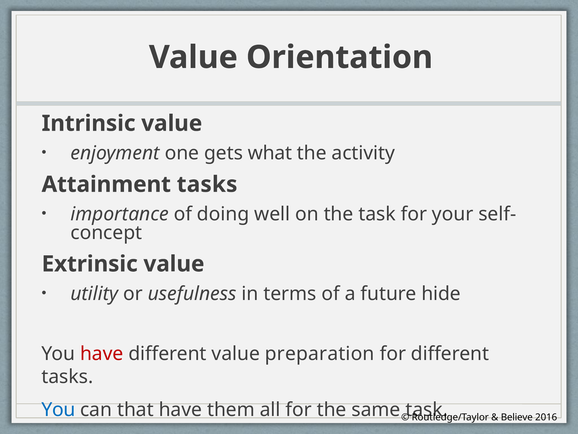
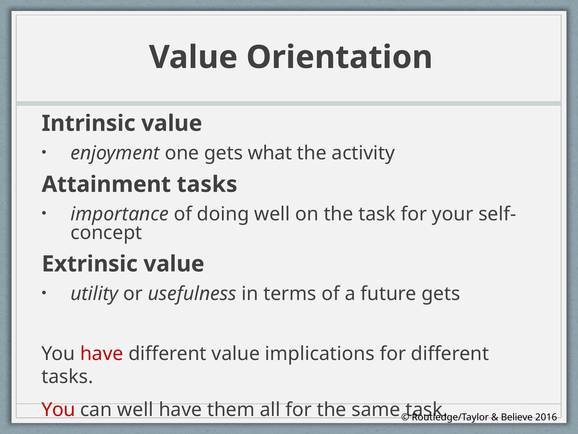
future hide: hide -> gets (441, 293)
preparation: preparation -> implications (320, 353)
You colour: blue -> red (58, 409)
can that: that -> well (135, 409)
